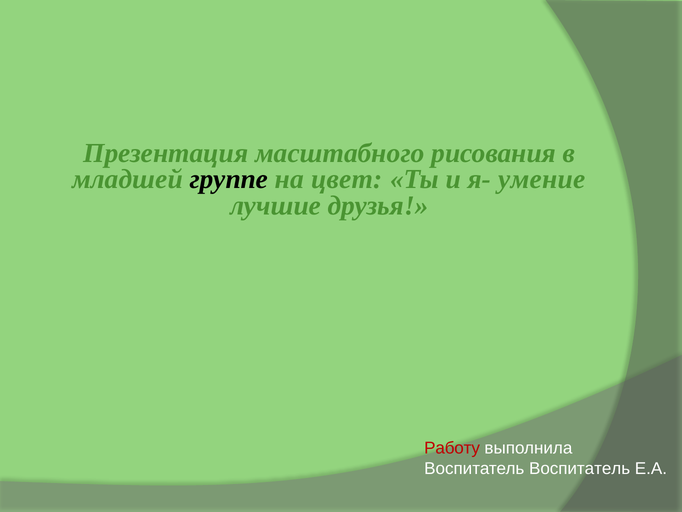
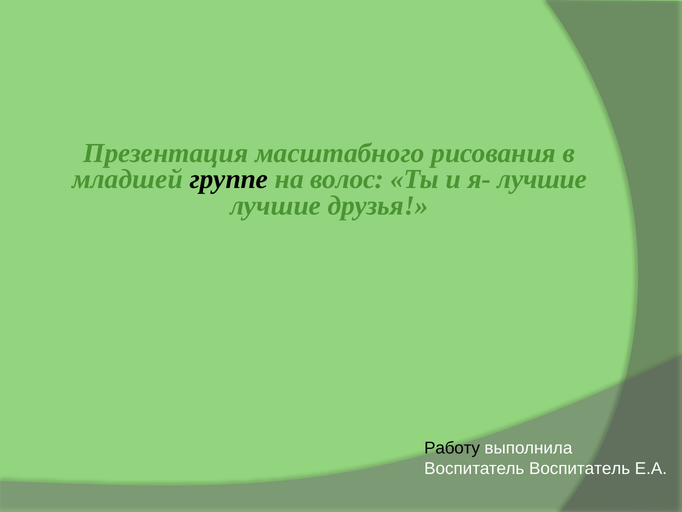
цвет: цвет -> волос (347, 179)
я- умение: умение -> лучшие (542, 179)
Работу colour: red -> black (452, 448)
